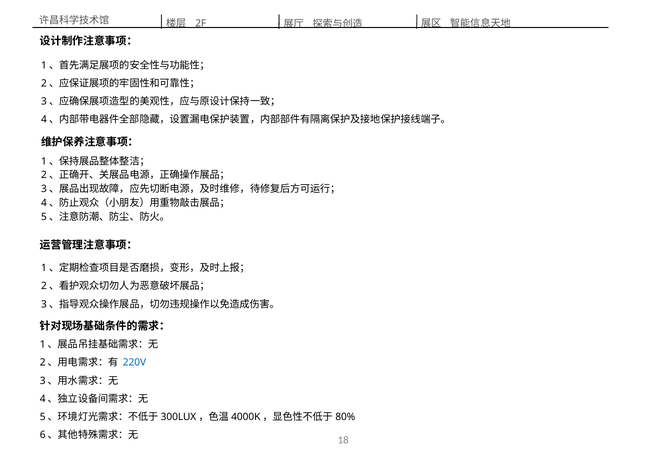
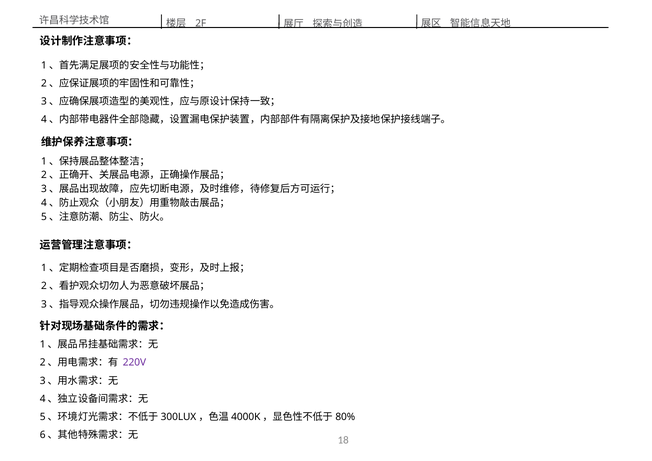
220V colour: blue -> purple (134, 363)
